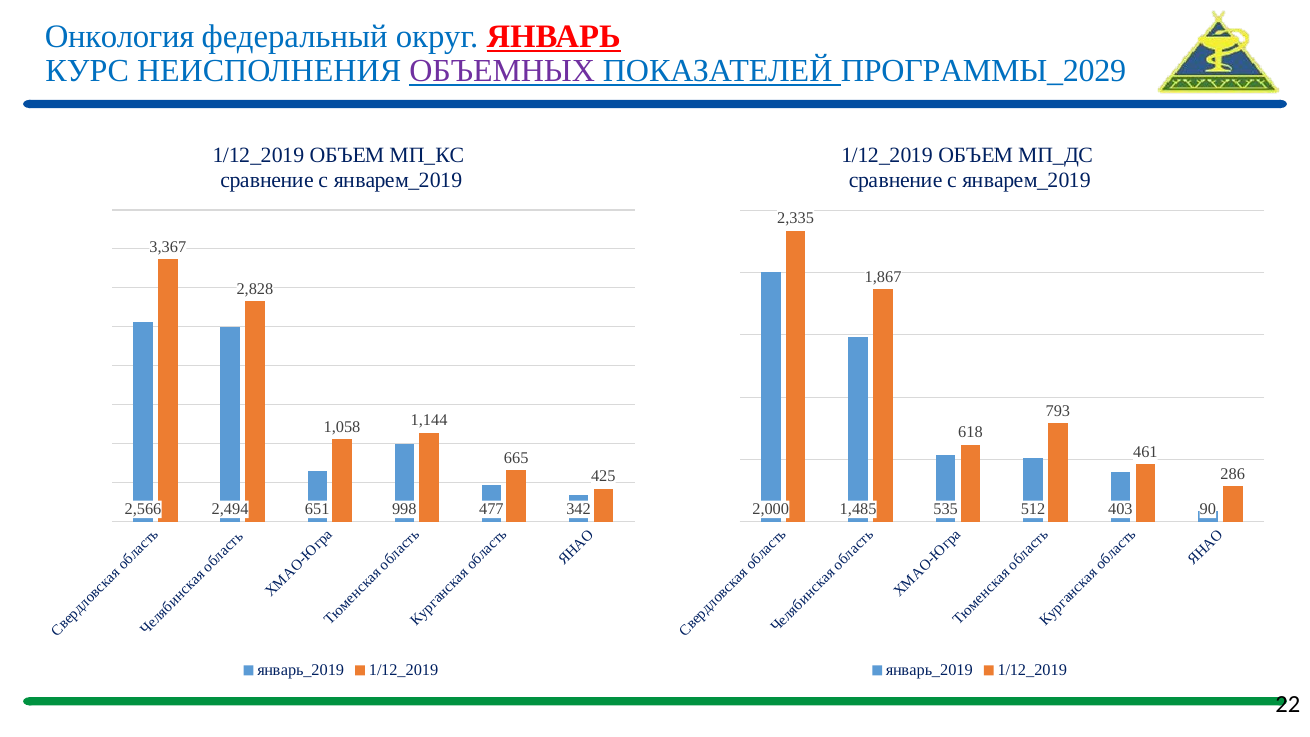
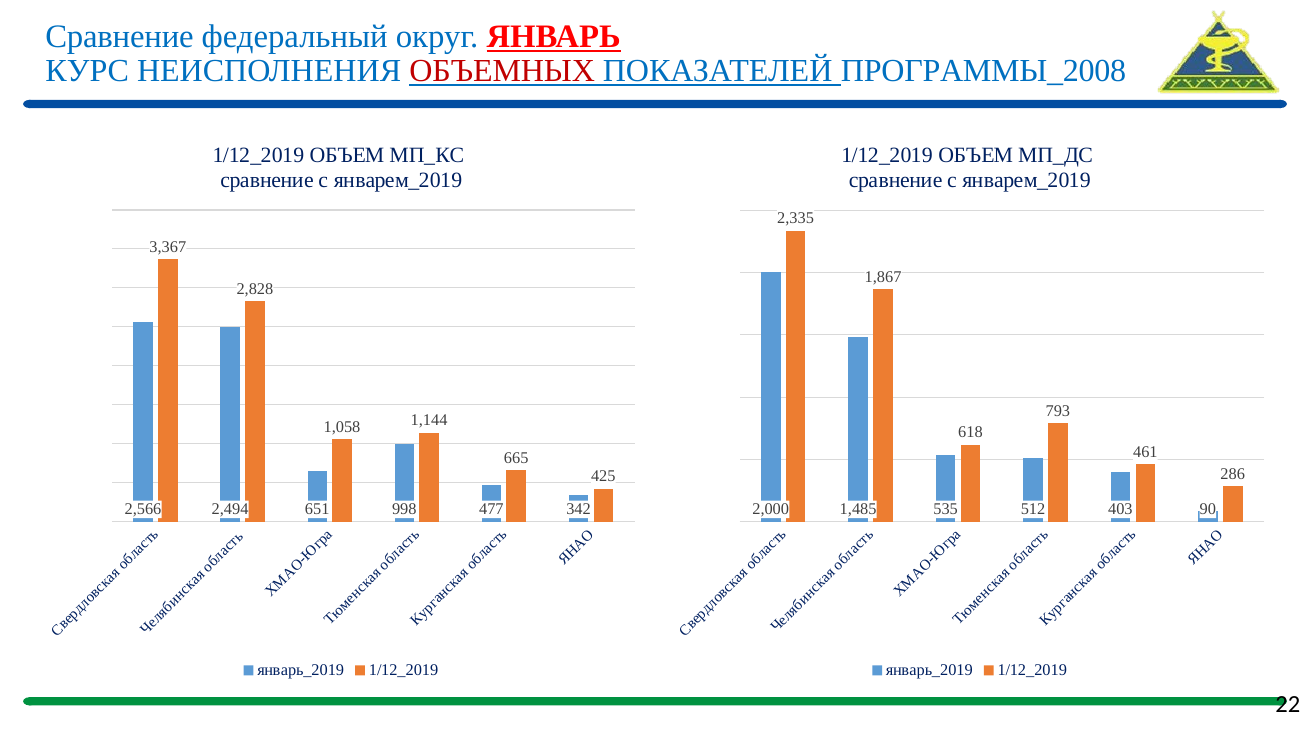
Онкология: Онкология -> Сравнение (119, 36)
ОБЪЕМНЫХ colour: purple -> red (502, 71)
ПРОГРАММЫ_2029: ПРОГРАММЫ_2029 -> ПРОГРАММЫ_2008 (984, 71)
